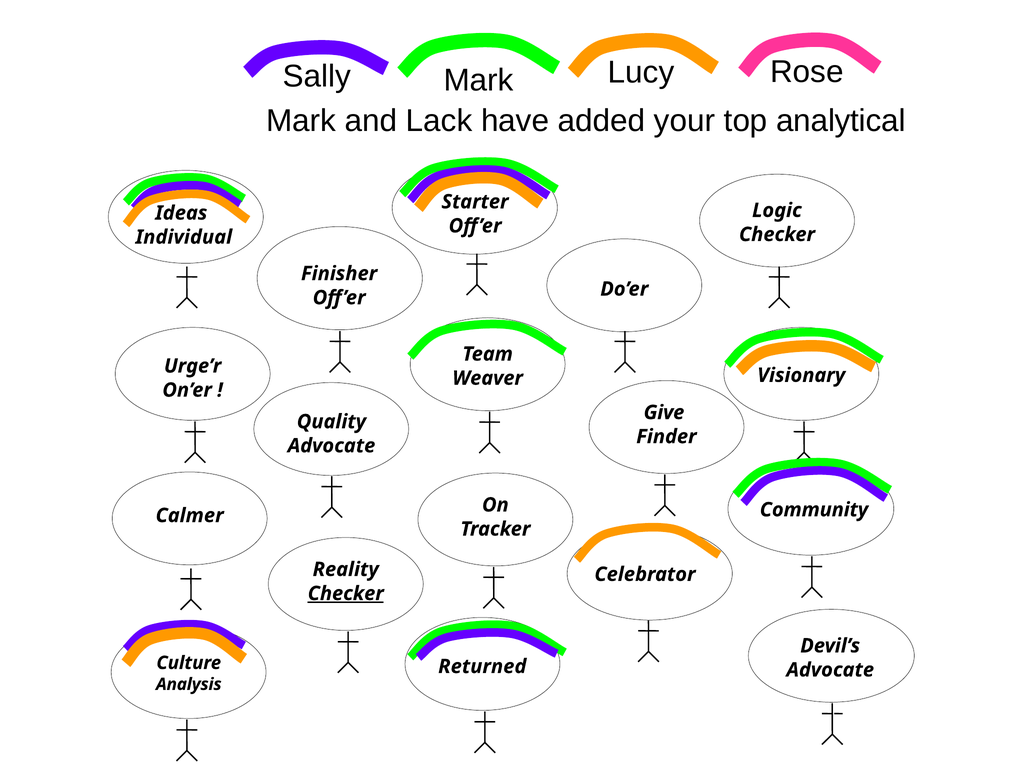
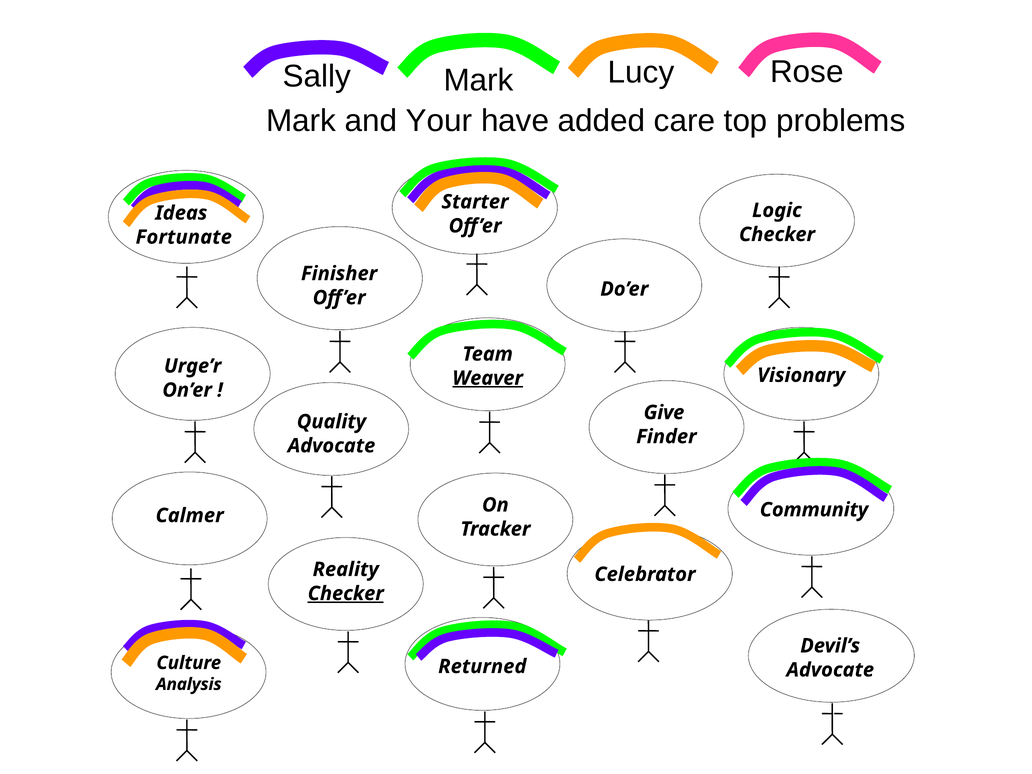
Lack: Lack -> Your (439, 121)
your: your -> care (685, 121)
analytical: analytical -> problems (841, 121)
Individual: Individual -> Fortunate (184, 237)
Weaver underline: none -> present (488, 378)
